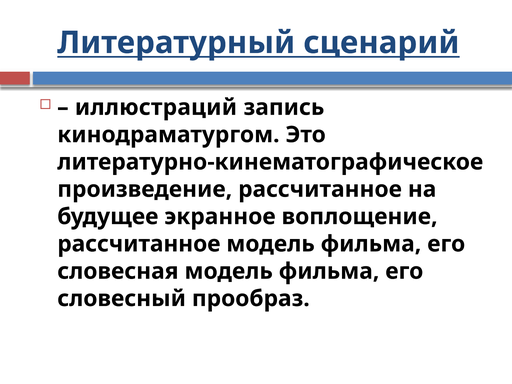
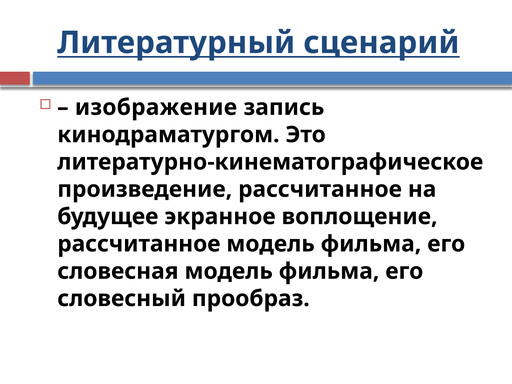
иллюстраций: иллюстраций -> изображение (156, 107)
